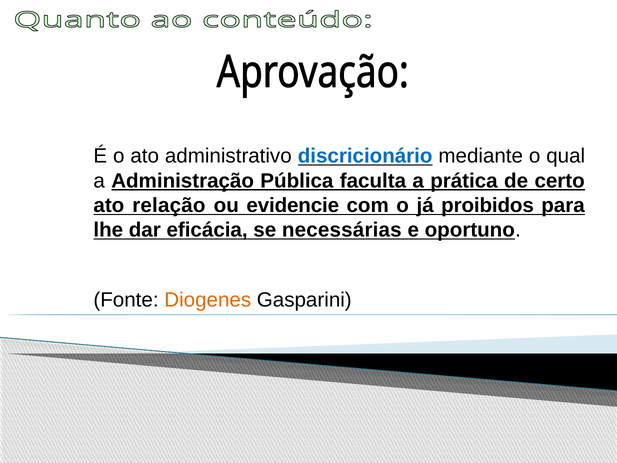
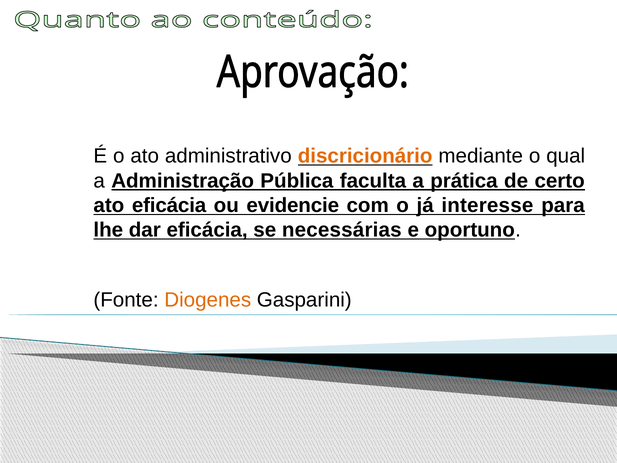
discricionário colour: blue -> orange (365, 156)
ato relação: relação -> eficácia (169, 205)
proibidos: proibidos -> interesse (487, 205)
